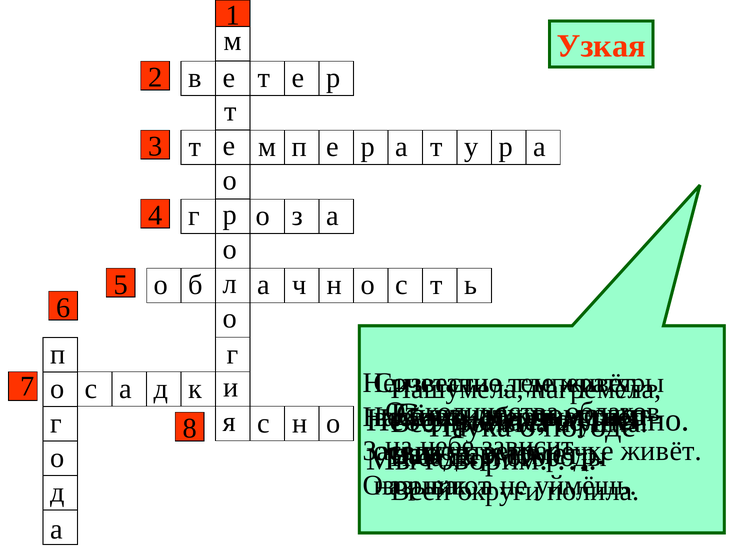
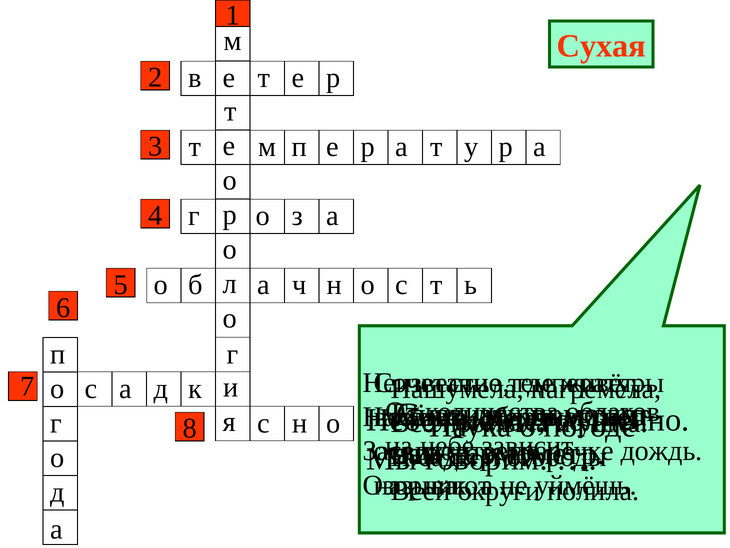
Узкая: Узкая -> Сухая (601, 46)
живёт: живёт -> дождь (662, 451)
